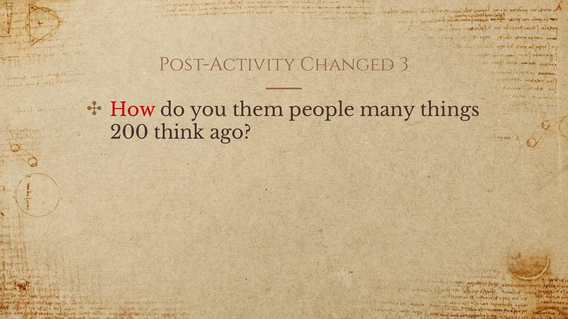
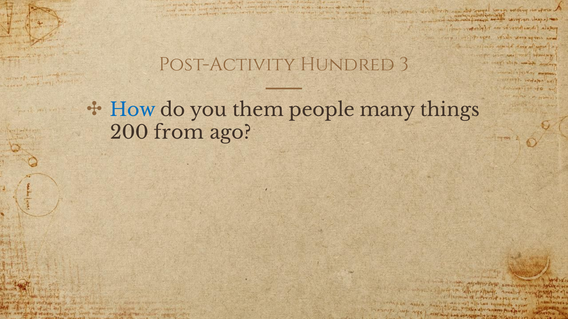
Changed: Changed -> Hundred (347, 65)
How colour: red -> blue (133, 110)
think: think -> from (179, 133)
